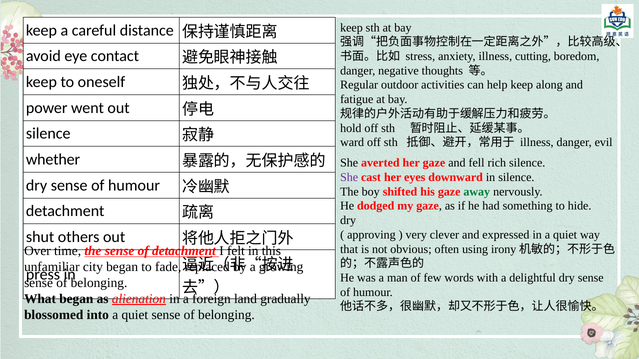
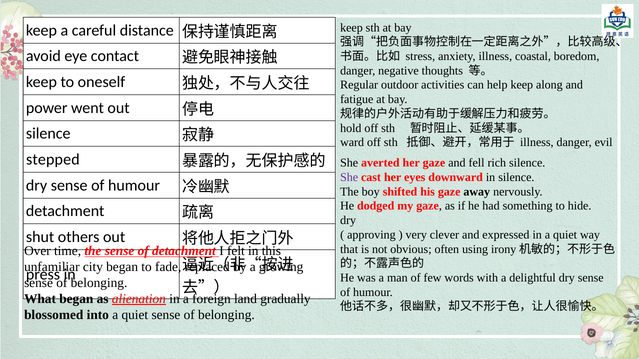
cutting: cutting -> coastal (533, 56)
whether: whether -> stepped (53, 160)
away colour: green -> black (477, 192)
